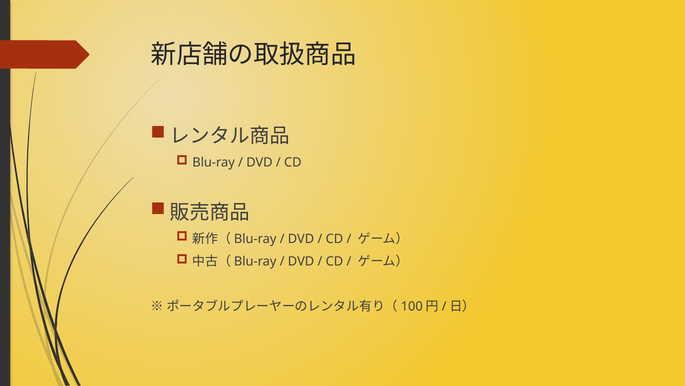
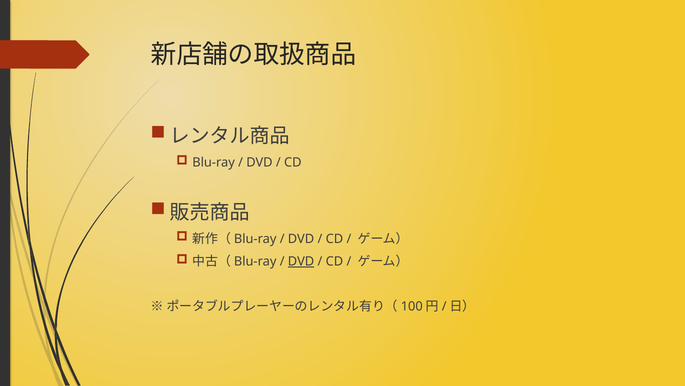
DVD underline: none -> present (301, 261)
